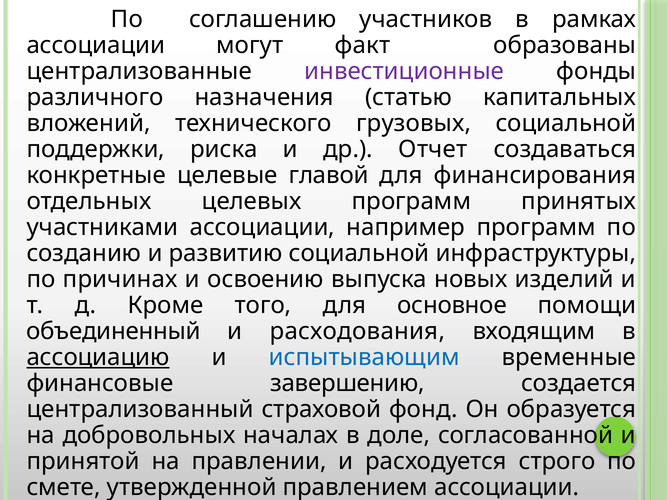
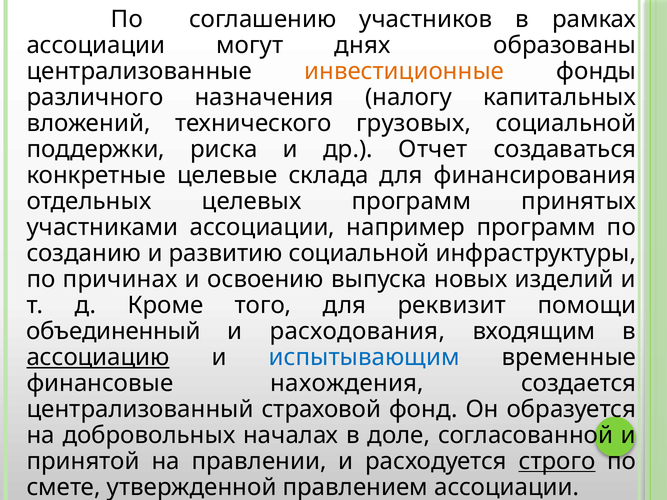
факт: факт -> днях (363, 45)
инвестиционные colour: purple -> orange (404, 71)
статью: статью -> налогу (409, 97)
главой: главой -> склада (329, 175)
основное: основное -> реквизит (452, 305)
завершению: завершению -> нахождения (347, 383)
строго underline: none -> present (557, 461)
